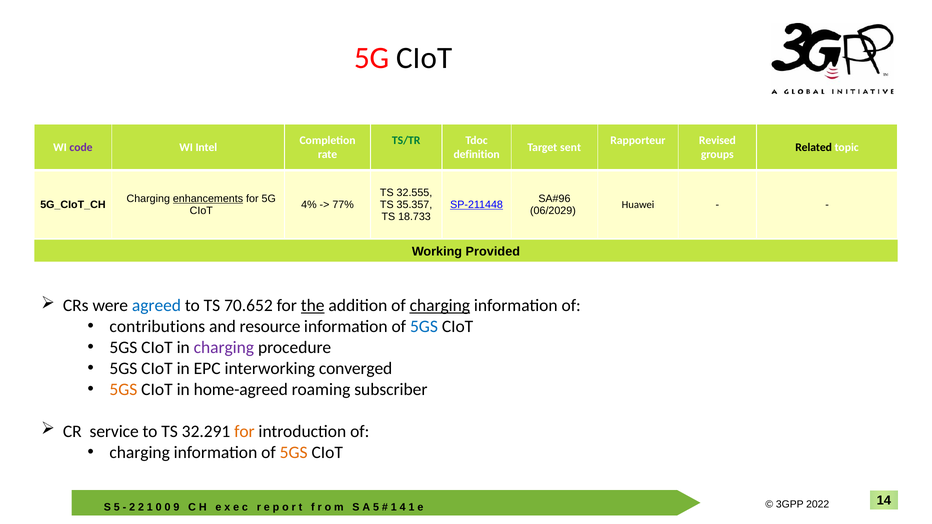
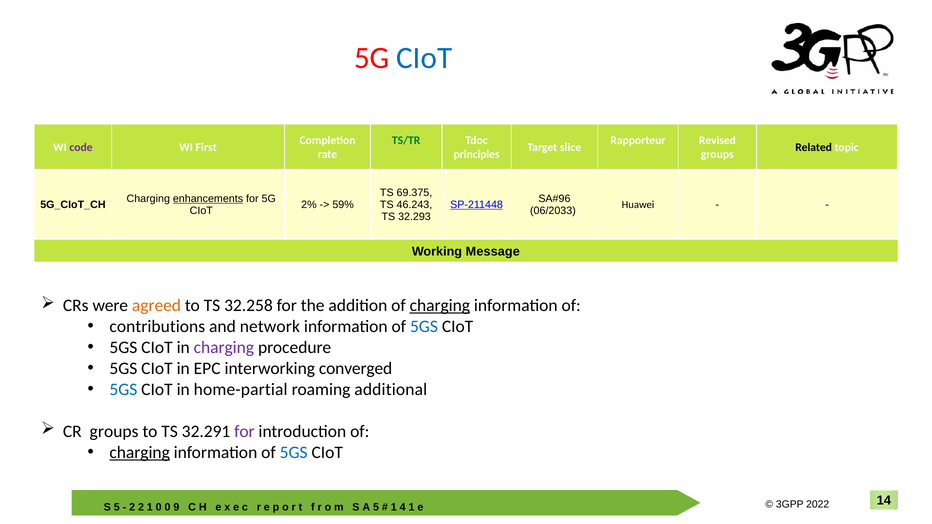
CIoT colour: black -> blue (424, 58)
Intel: Intel -> First (206, 147)
sent: sent -> slice (571, 147)
definition: definition -> principles (477, 155)
32.555: 32.555 -> 69.375 (414, 193)
4%: 4% -> 2% (309, 205)
77%: 77% -> 59% (343, 205)
35.357: 35.357 -> 46.243 (414, 205)
06/2029: 06/2029 -> 06/2033 (553, 211)
18.733: 18.733 -> 32.293 (414, 217)
Provided: Provided -> Message (493, 252)
agreed colour: blue -> orange (156, 306)
70.652: 70.652 -> 32.258 (248, 306)
the underline: present -> none (313, 306)
resource: resource -> network (270, 327)
5GS colour: orange -> blue (123, 390)
home-agreed: home-agreed -> home-partial (241, 390)
subscriber: subscriber -> additional (391, 390)
CR service: service -> groups (114, 432)
for colour: orange -> purple (244, 432)
charging underline: none -> present (140, 453)
5GS colour: orange -> blue (294, 453)
